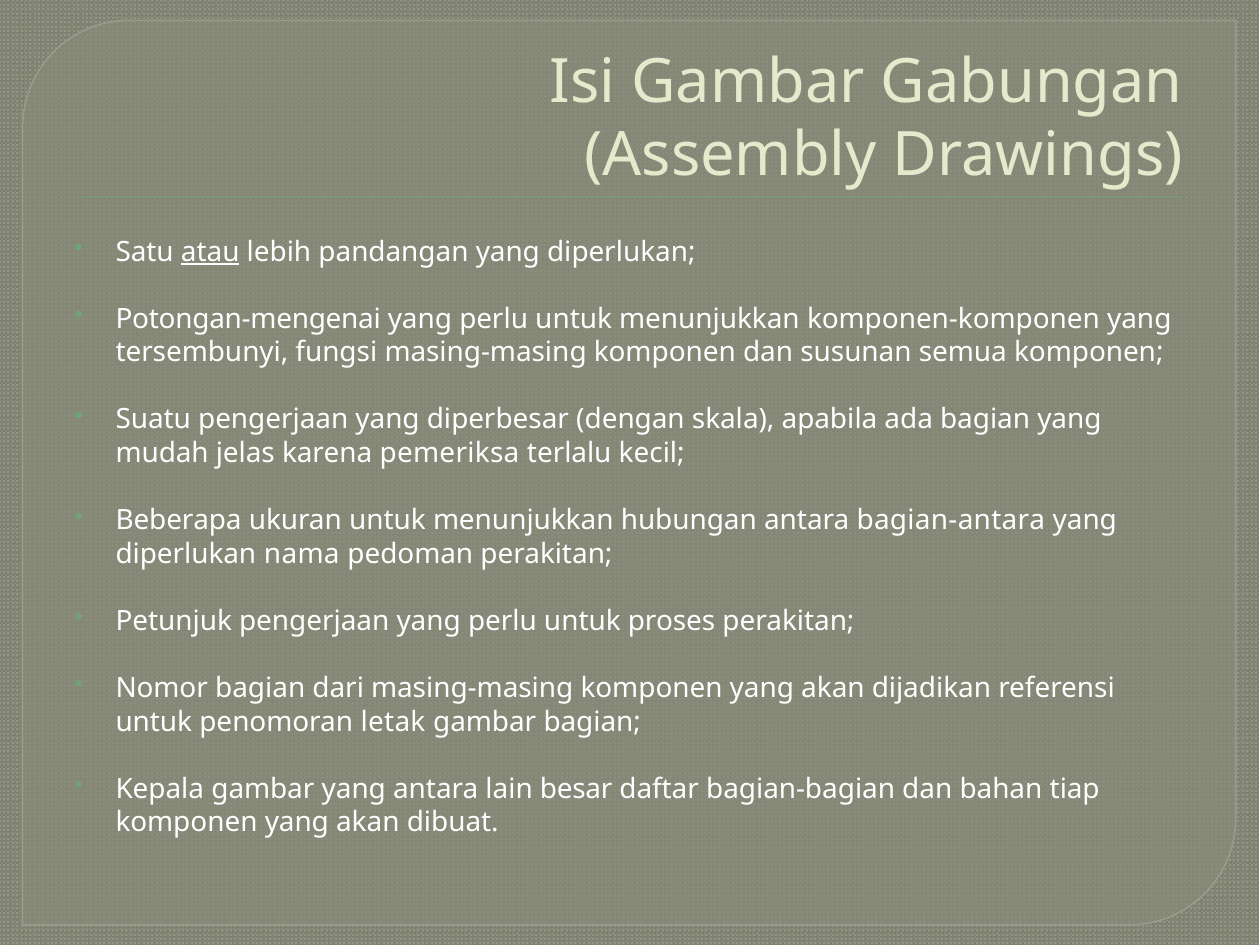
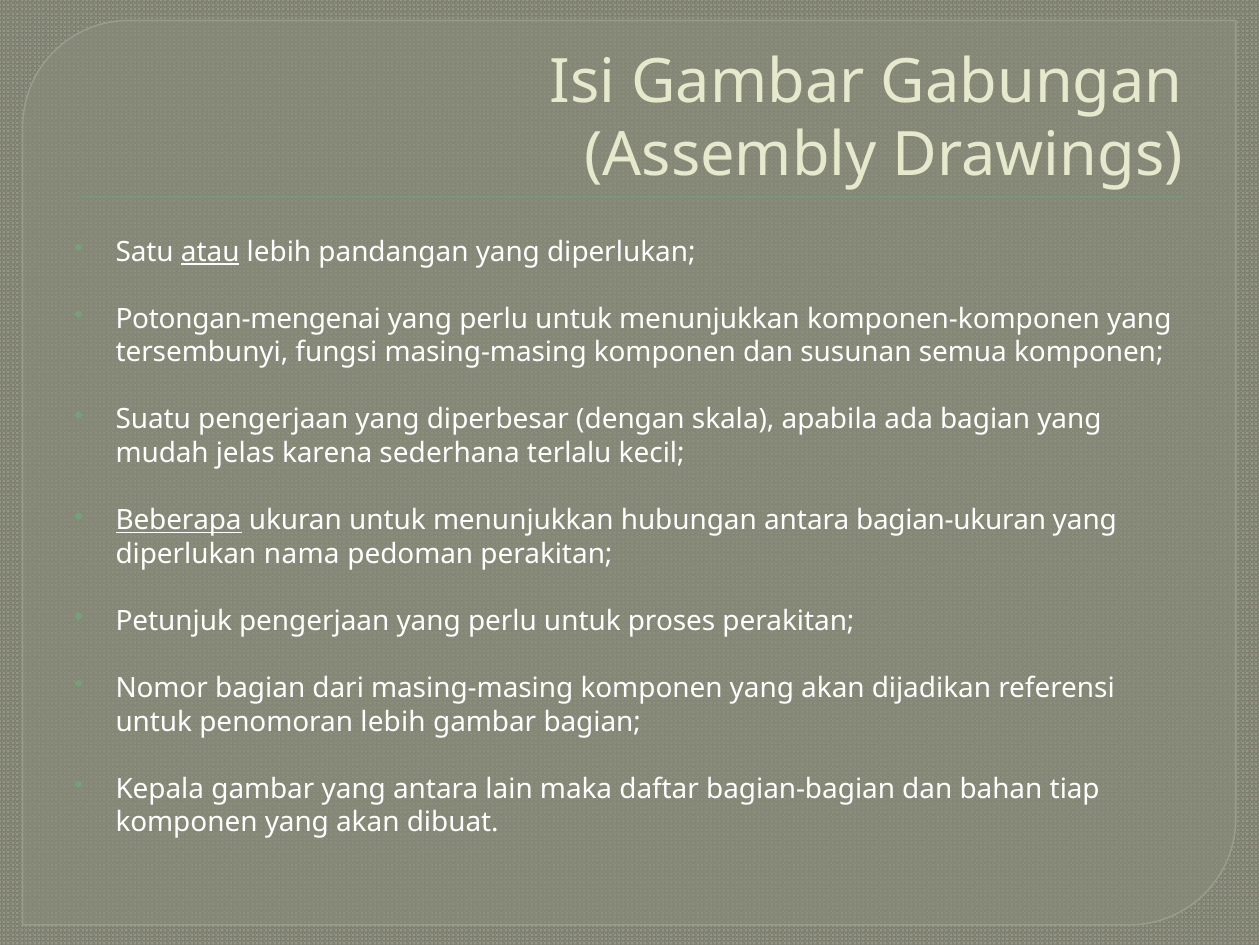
pemeriksa: pemeriksa -> sederhana (450, 453)
Beberapa underline: none -> present (179, 520)
bagian-antara: bagian-antara -> bagian-ukuran (951, 520)
penomoran letak: letak -> lebih (393, 721)
besar: besar -> maka (576, 789)
